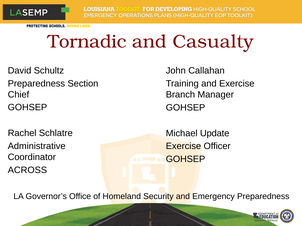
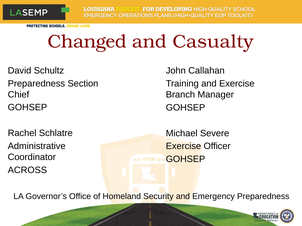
Tornadic: Tornadic -> Changed (87, 42)
Update: Update -> Severe (215, 134)
